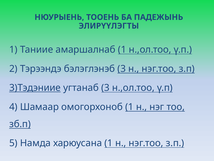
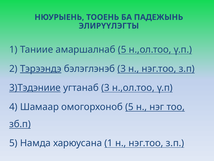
амаршалнаб 1: 1 -> 5 (122, 50)
Тэрээндэ underline: none -> present (41, 69)
омогорхоноб 1: 1 -> 5 (129, 107)
